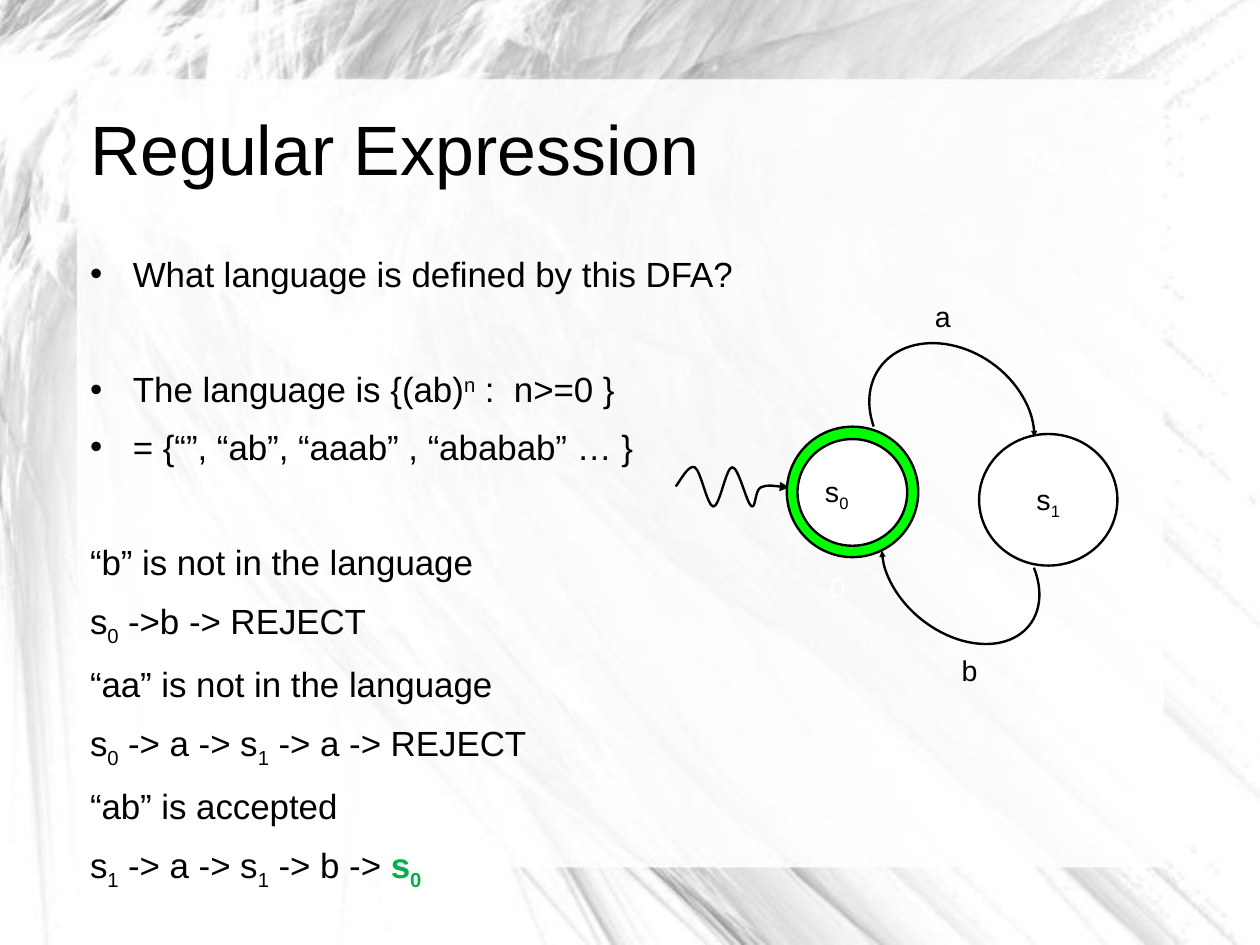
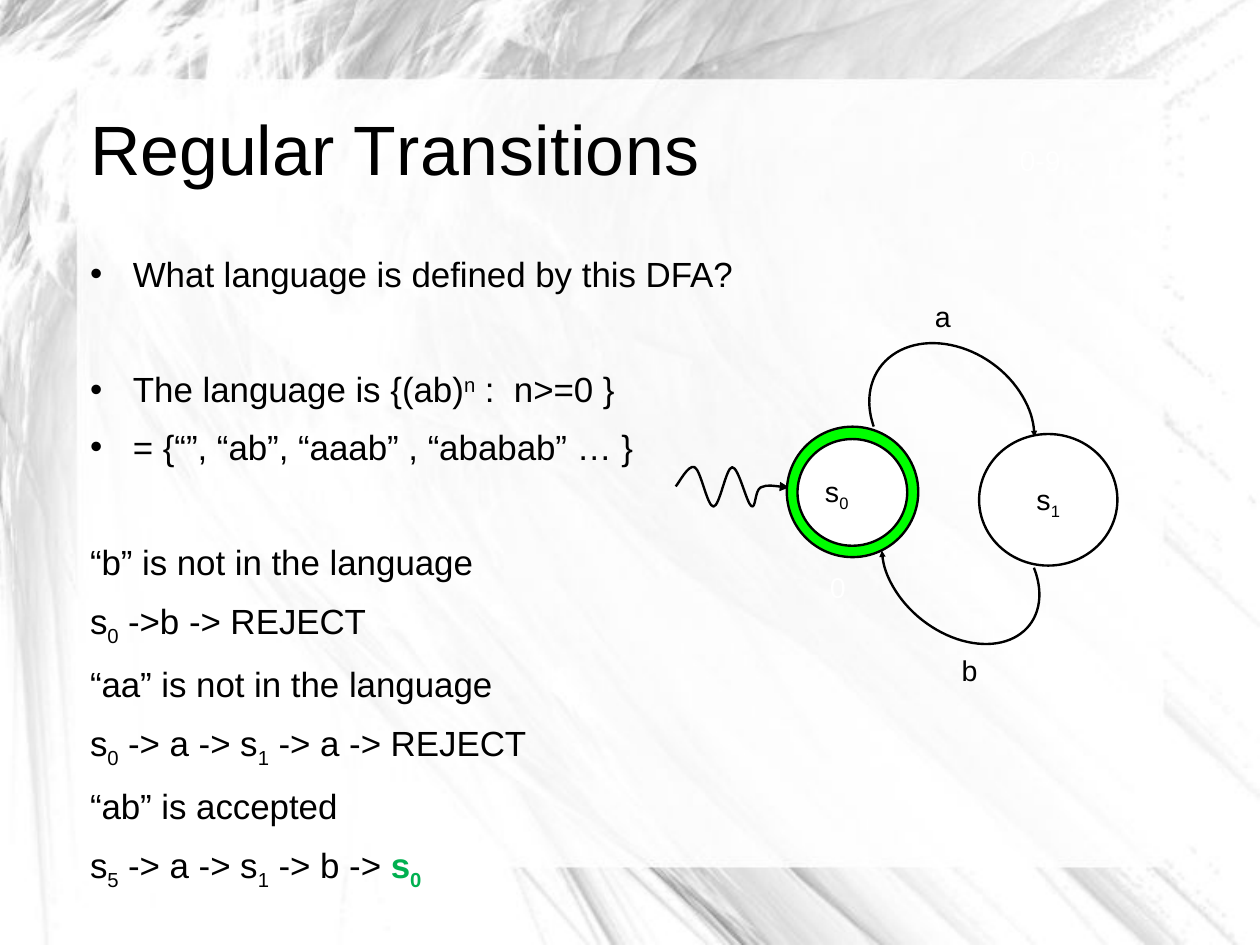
Expression: Expression -> Transitions (527, 152)
1: 1 -> 5 (113, 880)
